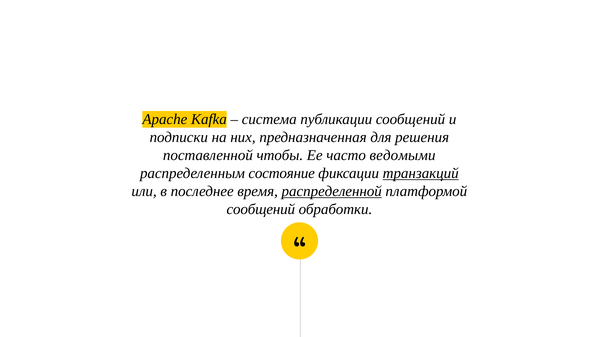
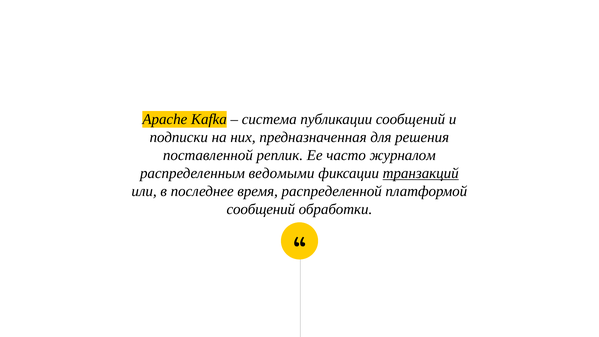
чтобы: чтобы -> реплик (280, 155)
ведомыми: ведомыми -> журналом (403, 155)
состояние: состояние -> ведомыми (282, 173)
распределенной underline: present -> none (332, 191)
